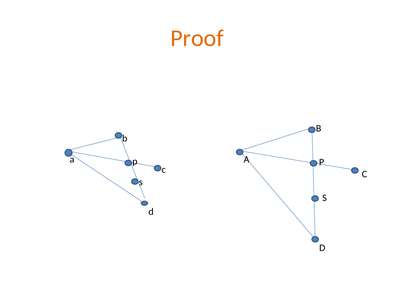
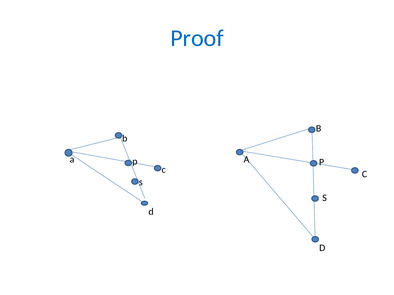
Proof colour: orange -> blue (197, 38)
